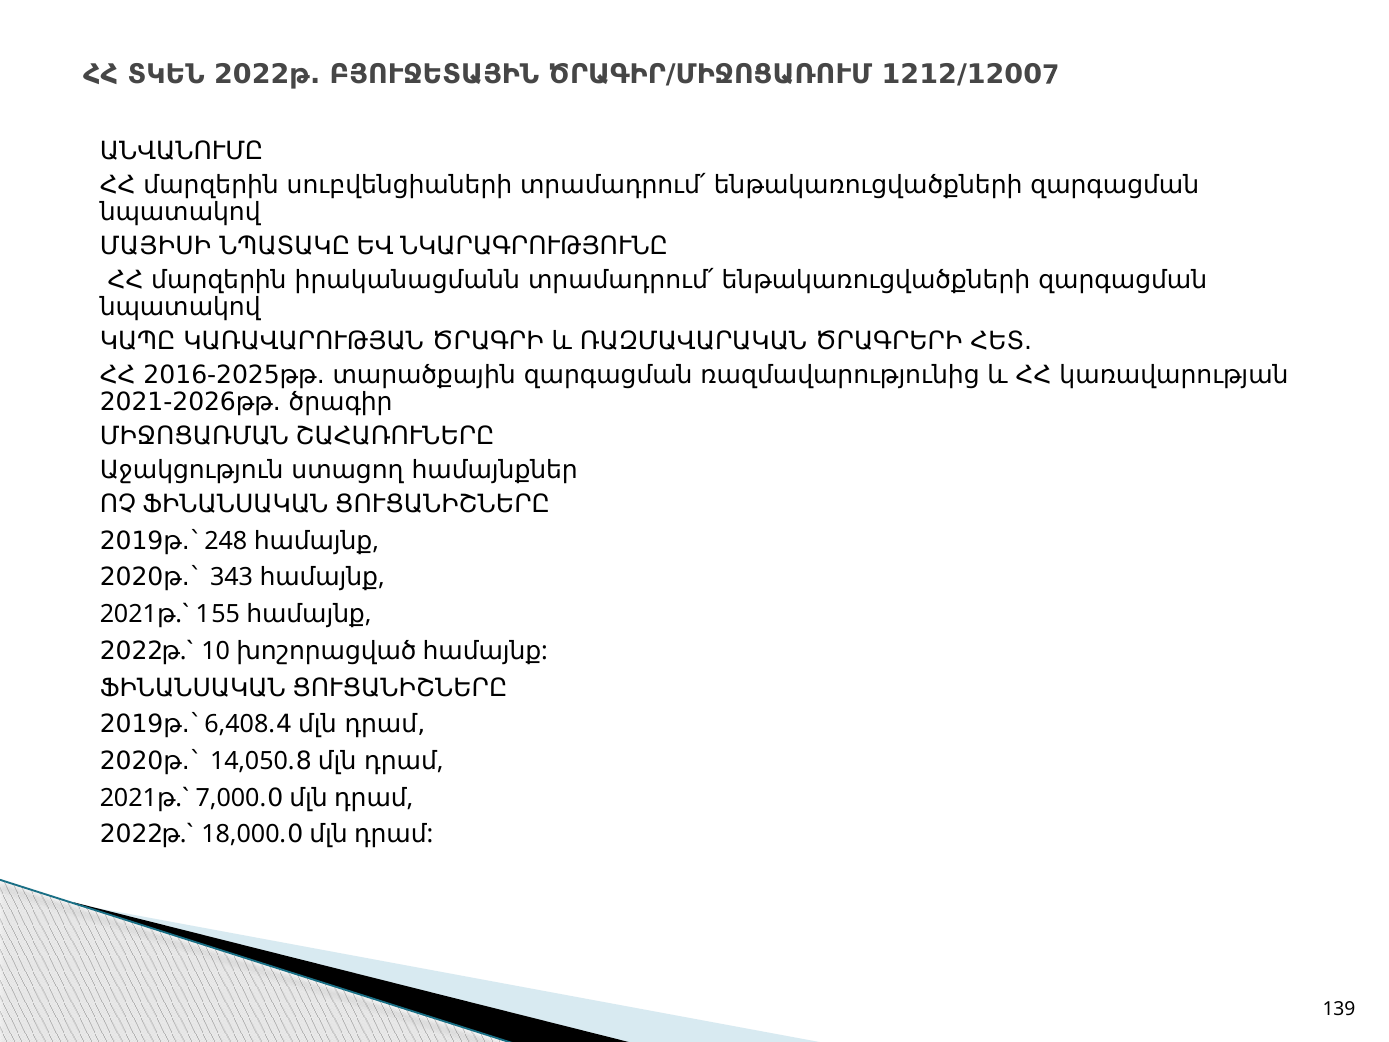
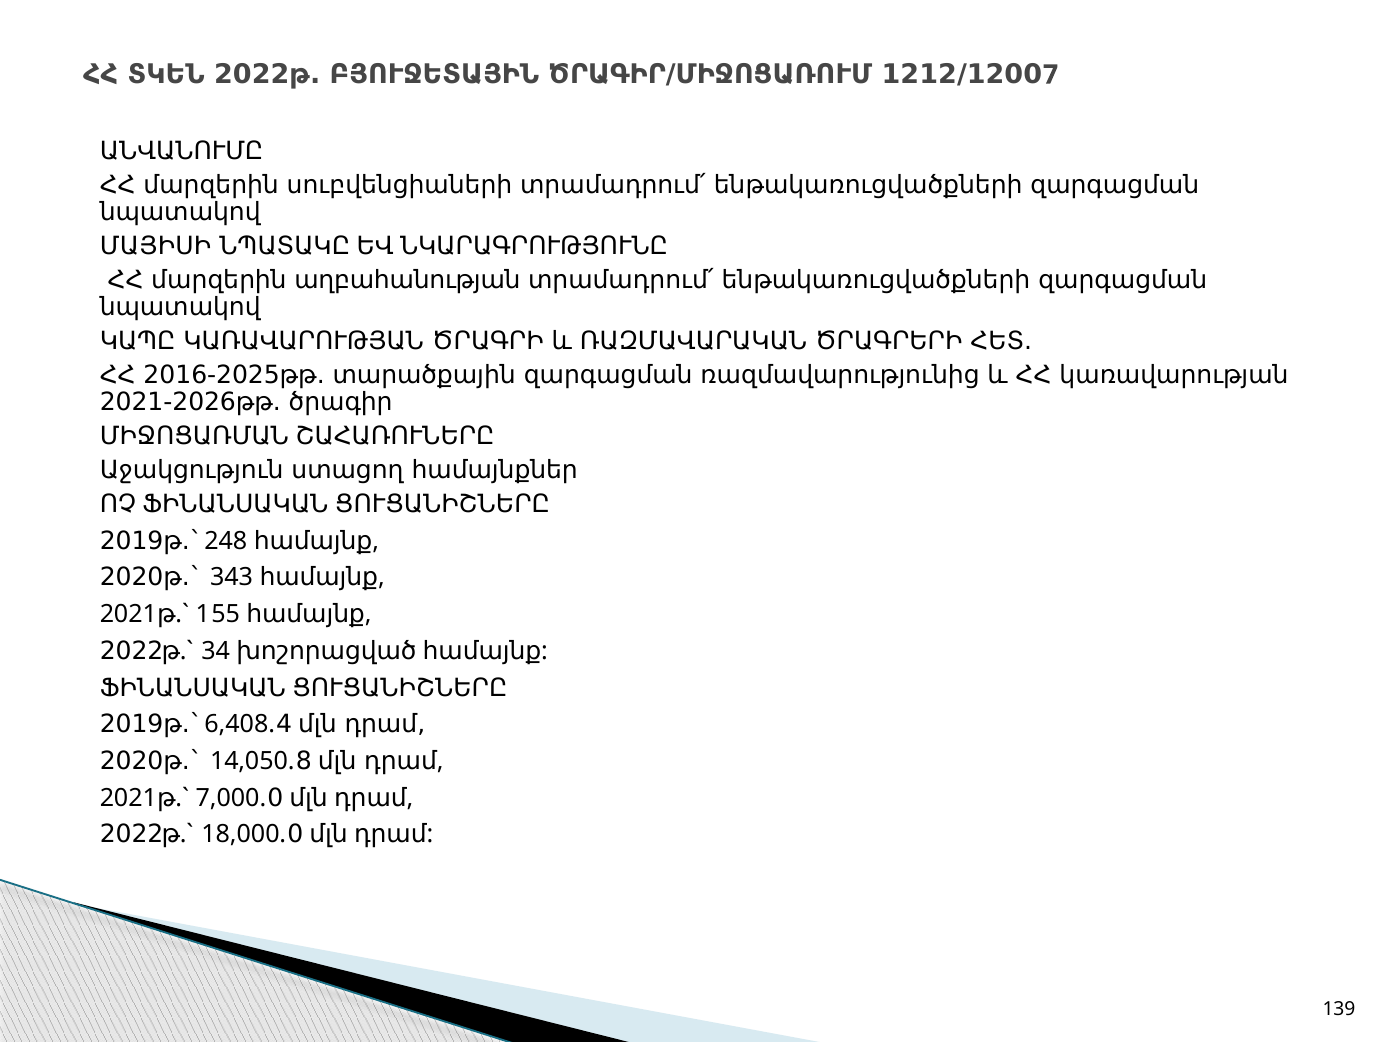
իրականացմանն: իրականացմանն -> աղբահանության (407, 280)
10: 10 -> 34 (216, 651)
